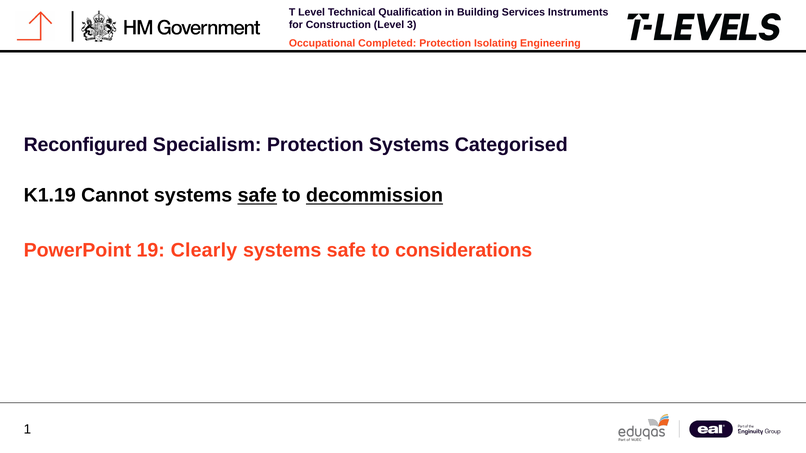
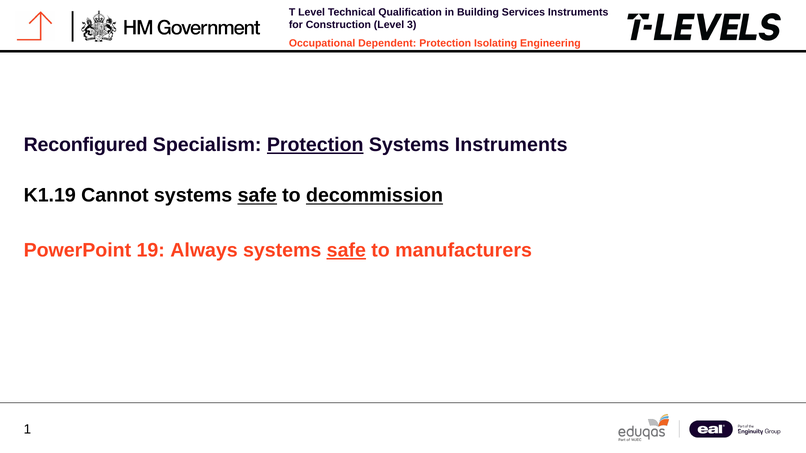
Completed: Completed -> Dependent (387, 43)
Protection underline: none -> present (315, 145)
Systems Categorised: Categorised -> Instruments (511, 145)
Clearly: Clearly -> Always (204, 250)
safe underline: none -> present (346, 250)
considerations: considerations -> manufacturers (464, 250)
